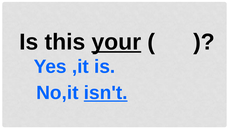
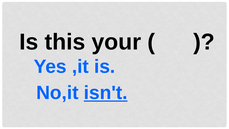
your underline: present -> none (116, 42)
